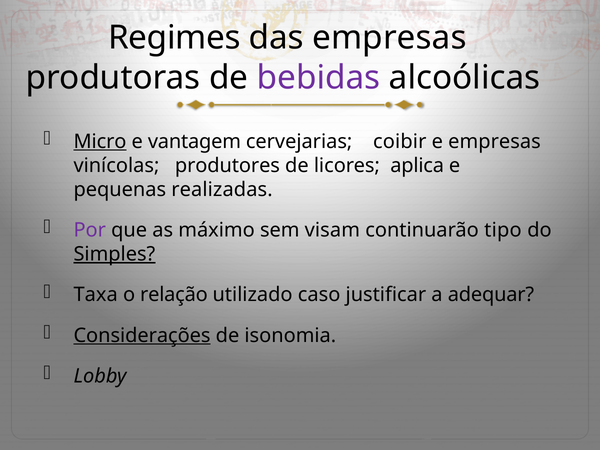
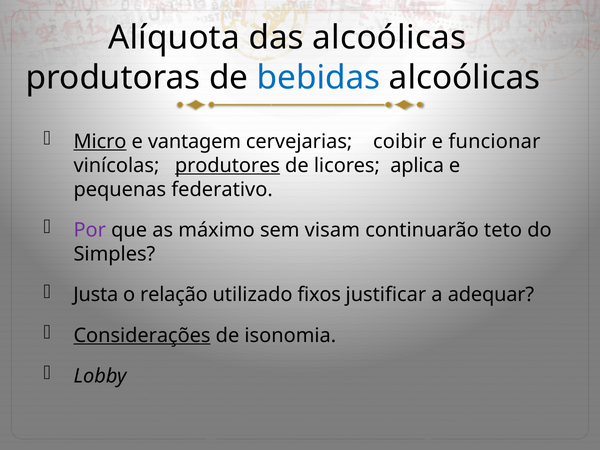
Regimes: Regimes -> Alíquota (174, 38)
das empresas: empresas -> alcoólicas (389, 38)
bebidas colour: purple -> blue (319, 78)
e empresas: empresas -> funcionar (494, 141)
produtores underline: none -> present (227, 165)
realizadas: realizadas -> federativo (222, 189)
tipo: tipo -> teto (503, 230)
Simples underline: present -> none (114, 254)
Taxa: Taxa -> Justa (96, 295)
caso: caso -> fixos (319, 295)
